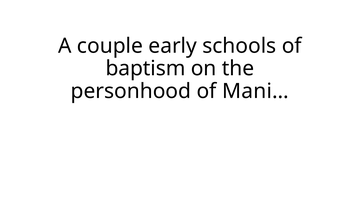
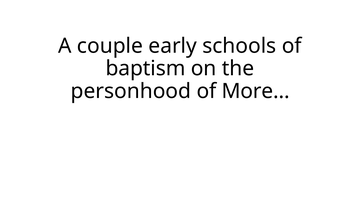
Mani…: Mani… -> More… (256, 91)
